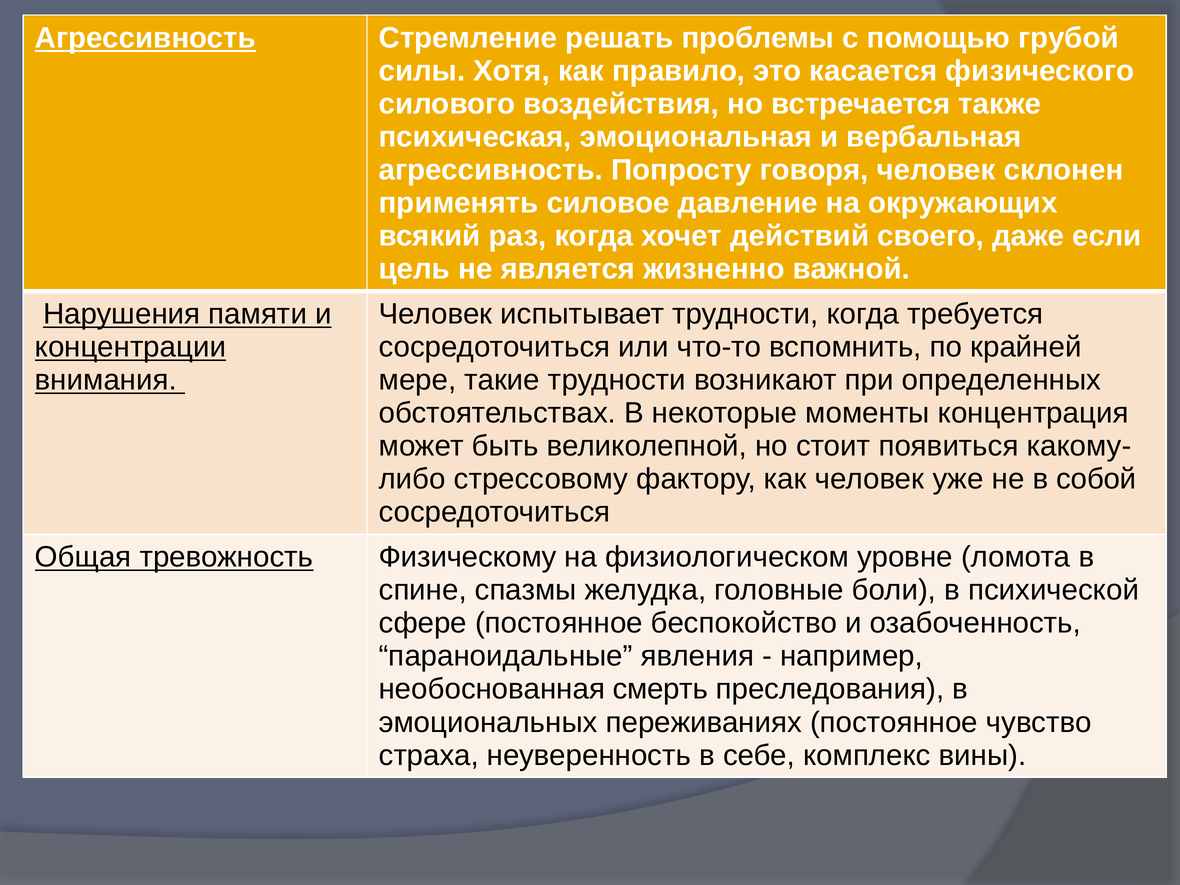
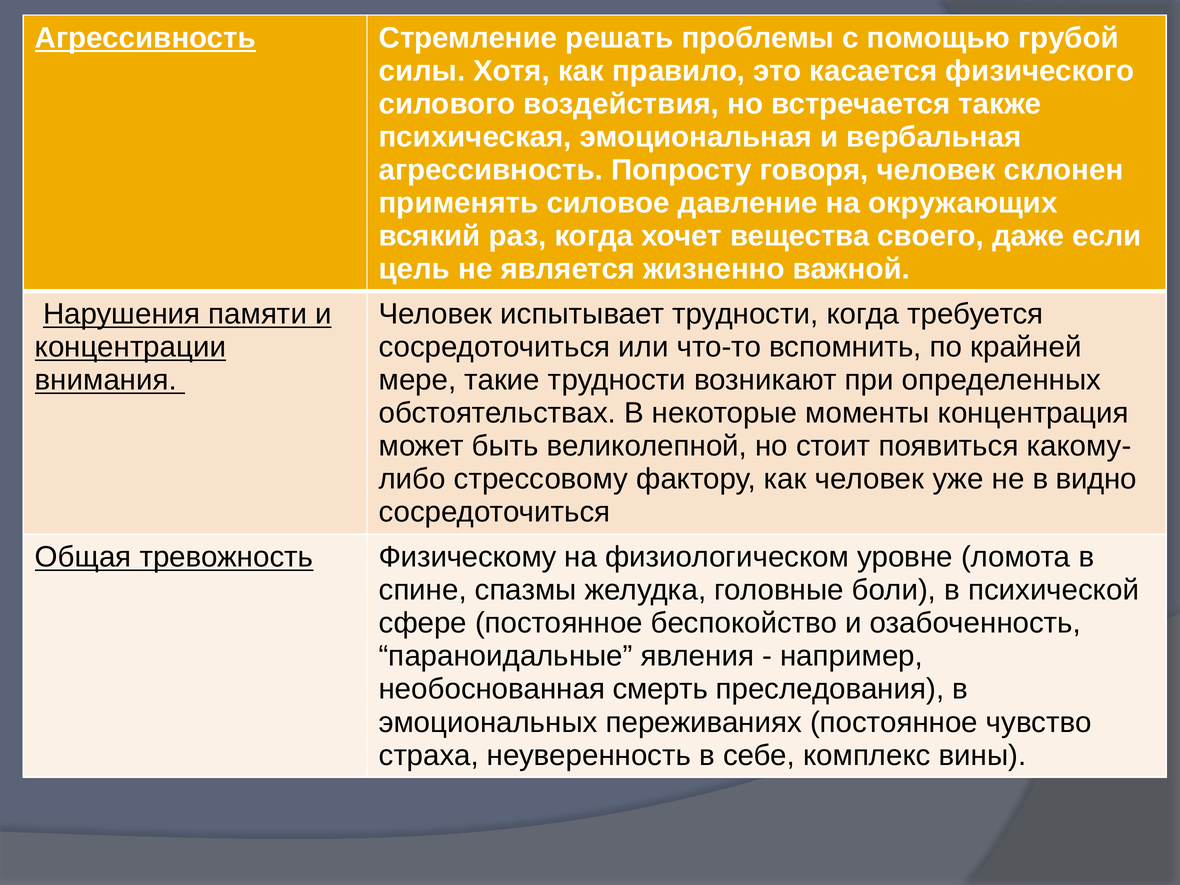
действий: действий -> вещества (800, 236)
собой: собой -> видно (1096, 479)
